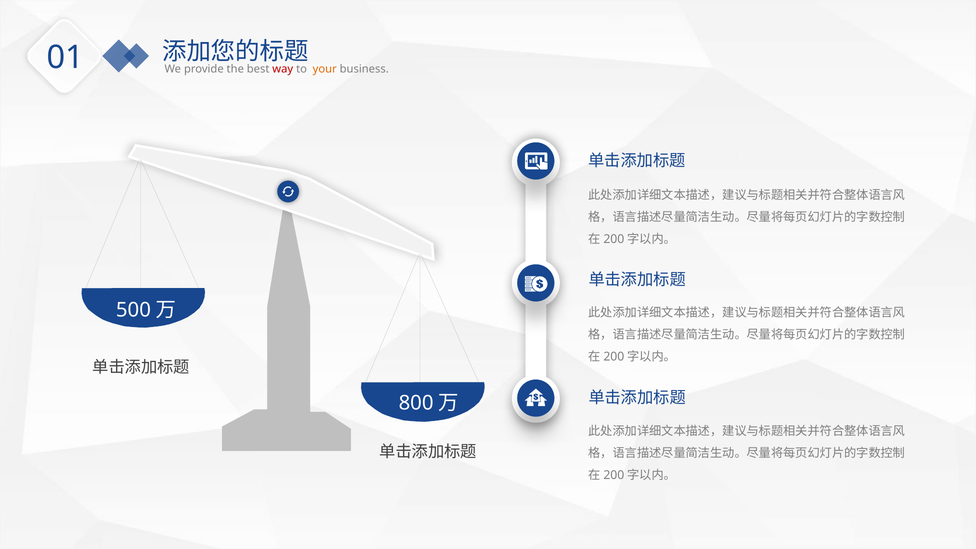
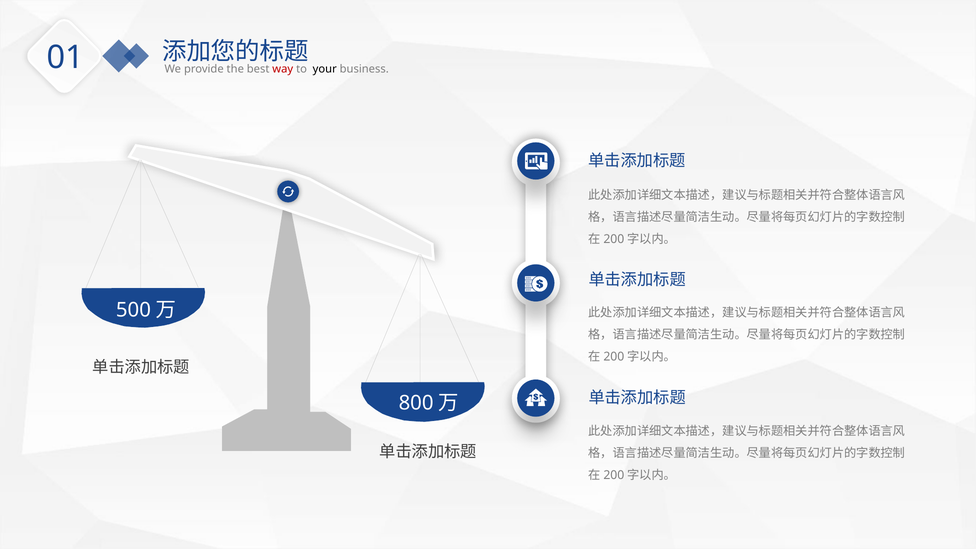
your colour: orange -> black (325, 69)
